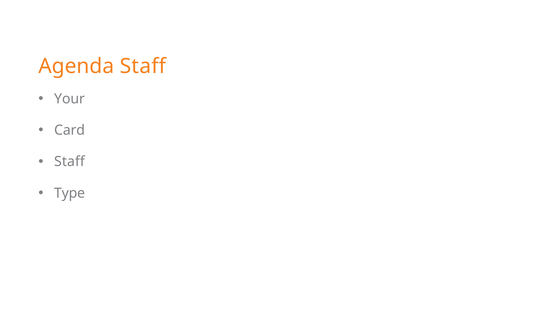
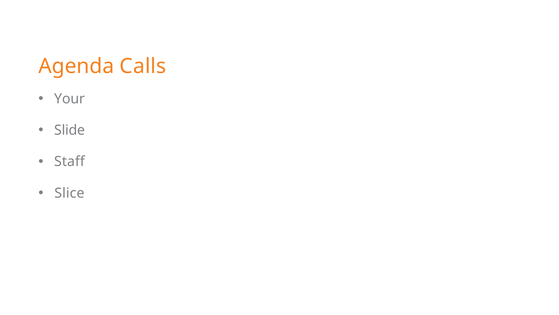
Agenda Staff: Staff -> Calls (143, 66)
Card: Card -> Slide (70, 130)
Type: Type -> Slice (69, 193)
